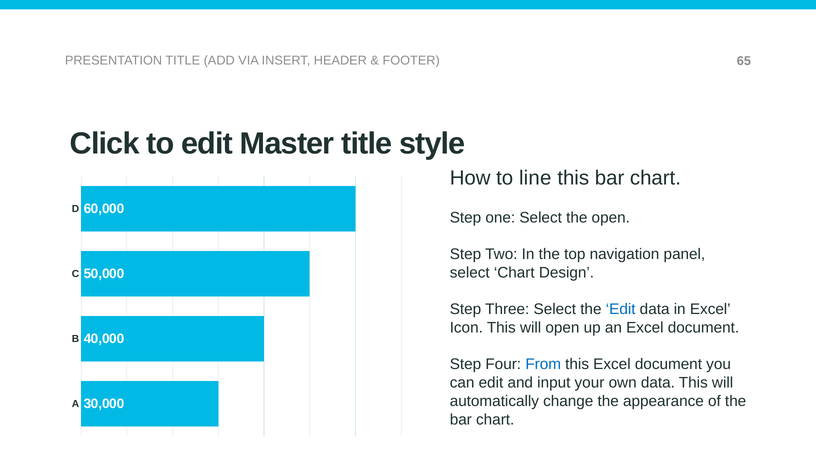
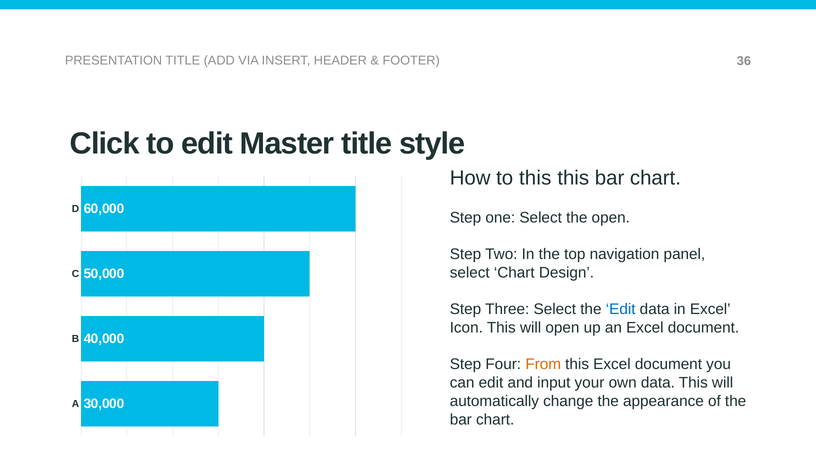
65: 65 -> 36 (744, 61)
to line: line -> this (535, 178)
From colour: blue -> orange (543, 364)
